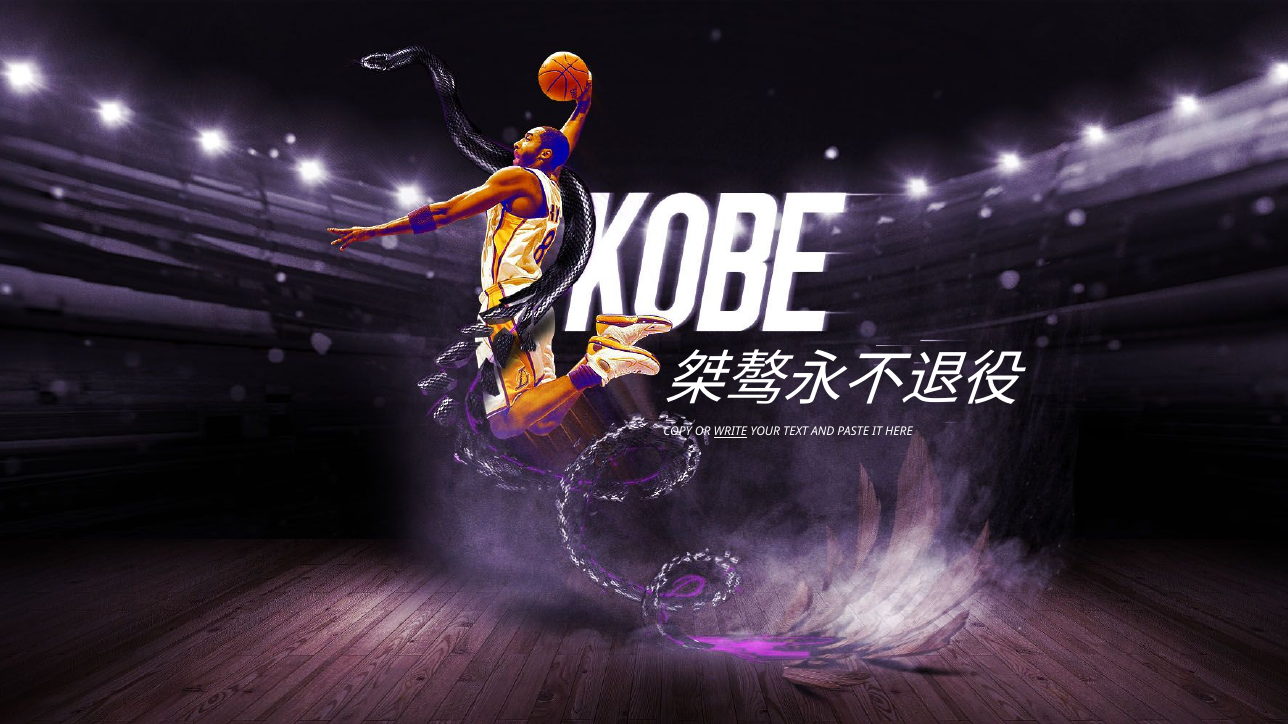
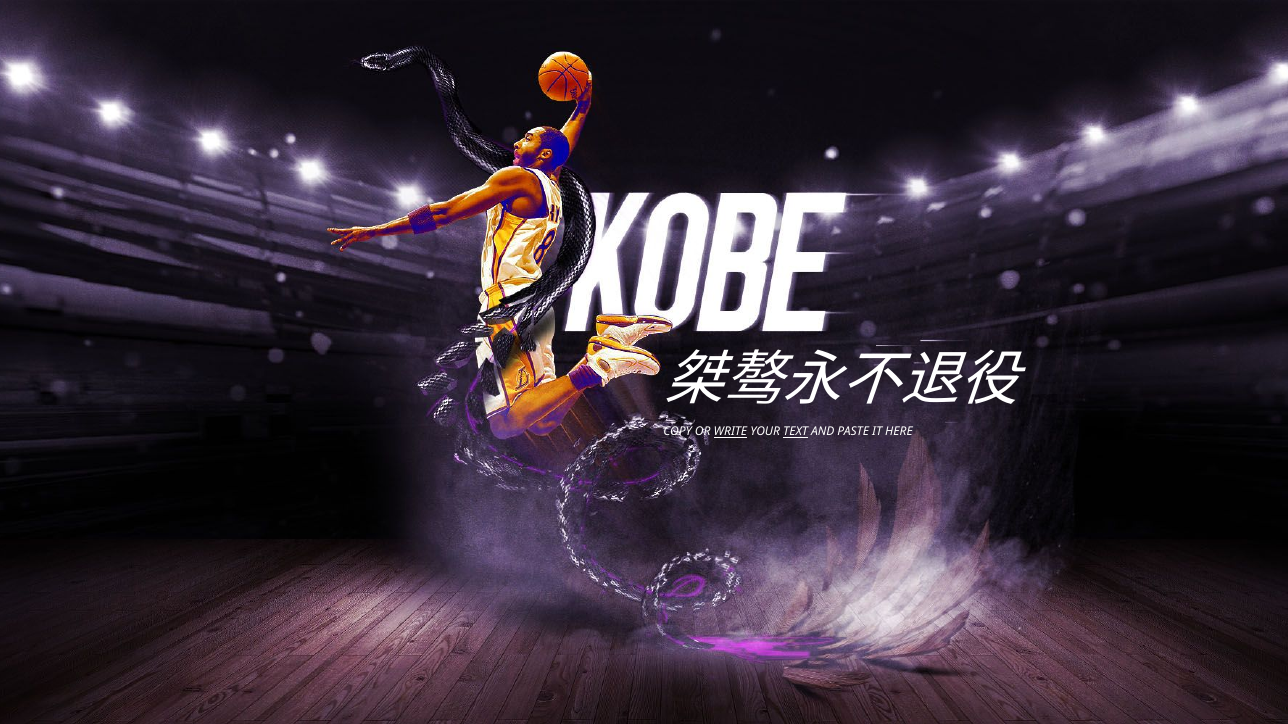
TEXT underline: none -> present (796, 432)
